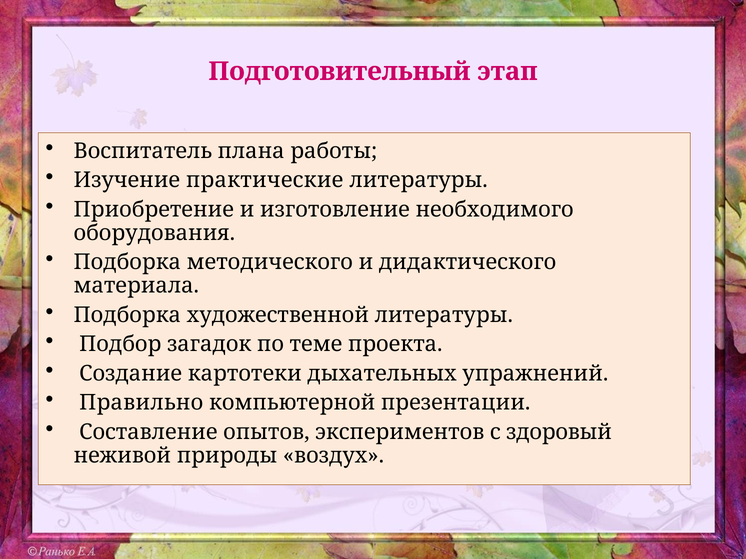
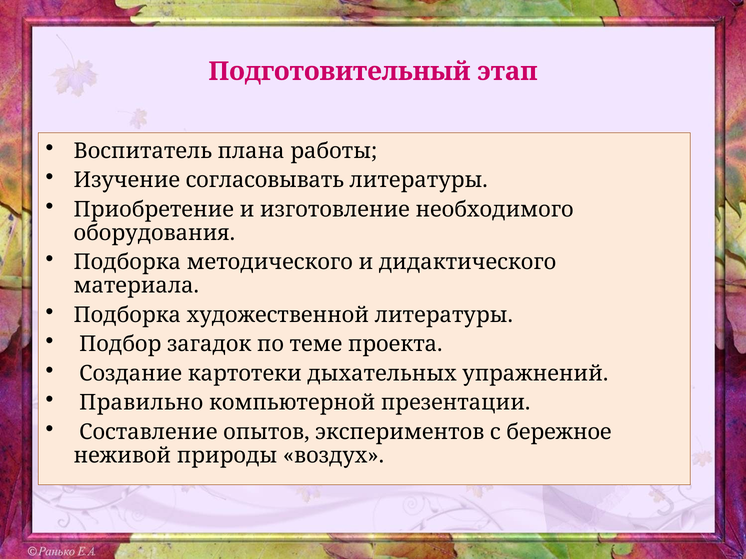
практические: практические -> согласовывать (265, 180)
здоровый: здоровый -> бережное (559, 432)
